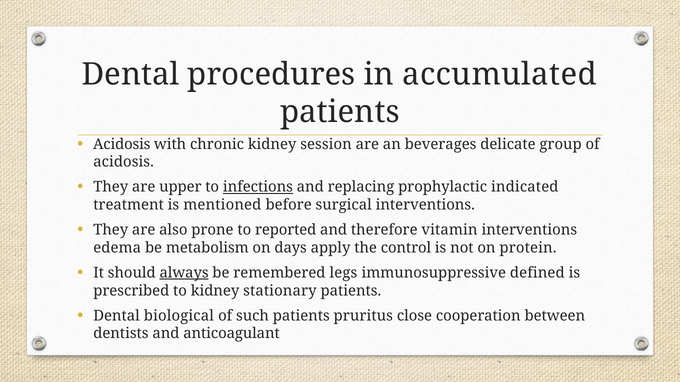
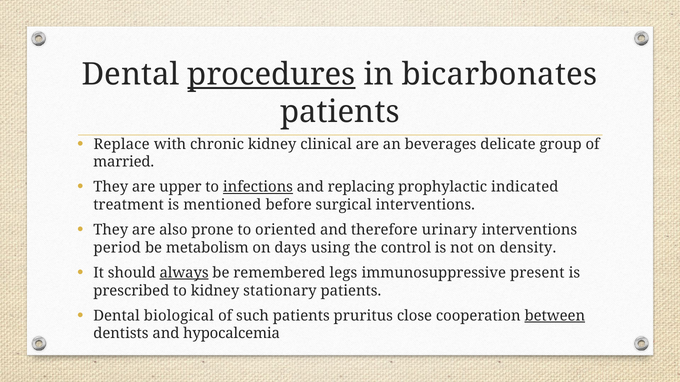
procedures underline: none -> present (271, 75)
accumulated: accumulated -> bicarbonates (500, 75)
Acidosis: Acidosis -> Replace (122, 144)
session: session -> clinical (326, 144)
acidosis: acidosis -> married (124, 162)
reported: reported -> oriented (286, 230)
vitamin: vitamin -> urinary (449, 230)
edema: edema -> period (117, 248)
apply: apply -> using (330, 248)
protein: protein -> density (528, 248)
defined: defined -> present (537, 273)
between underline: none -> present (555, 316)
anticoagulant: anticoagulant -> hypocalcemia (232, 334)
